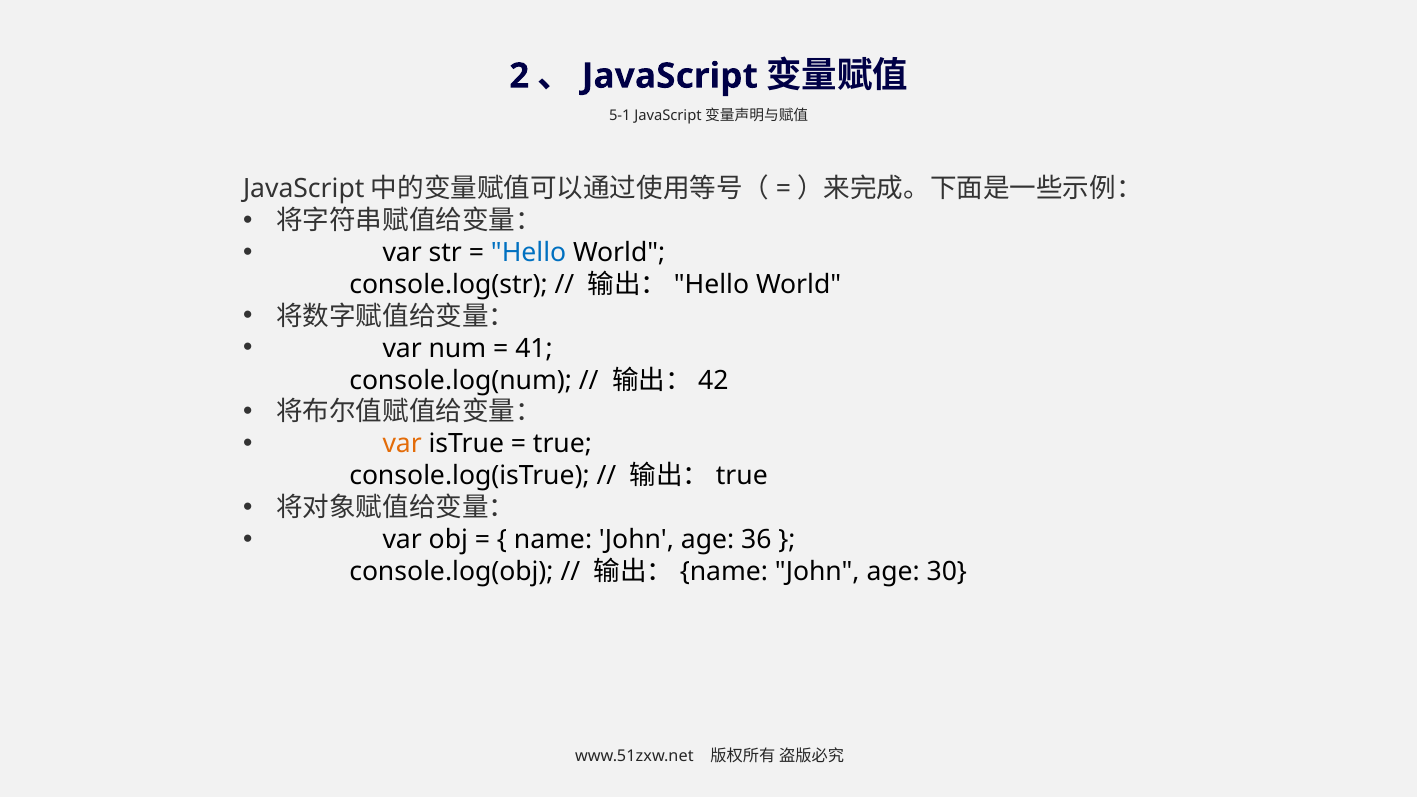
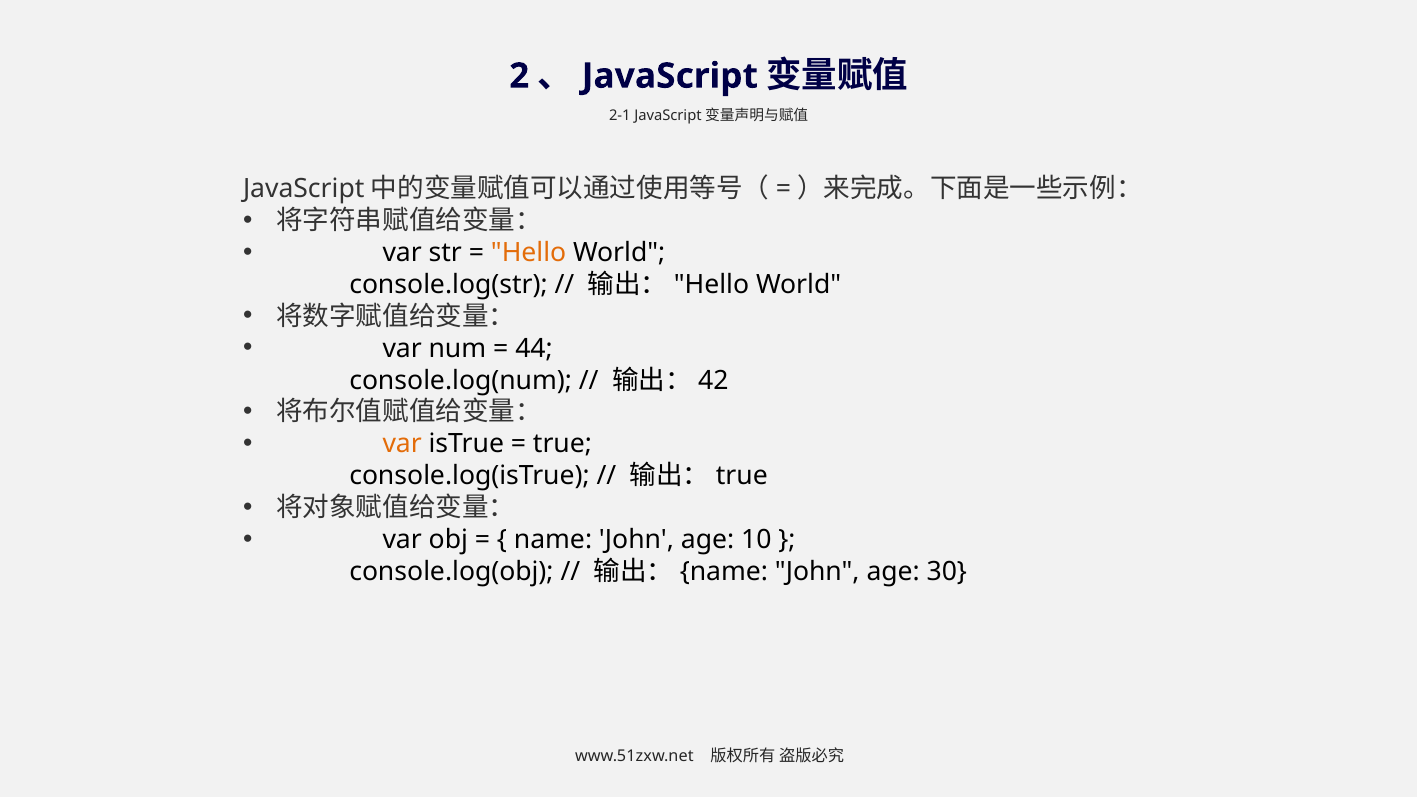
5-1: 5-1 -> 2-1 (620, 116)
Hello colour: blue -> orange (529, 253)
41: 41 -> 44 (534, 348)
36: 36 -> 10 (756, 540)
